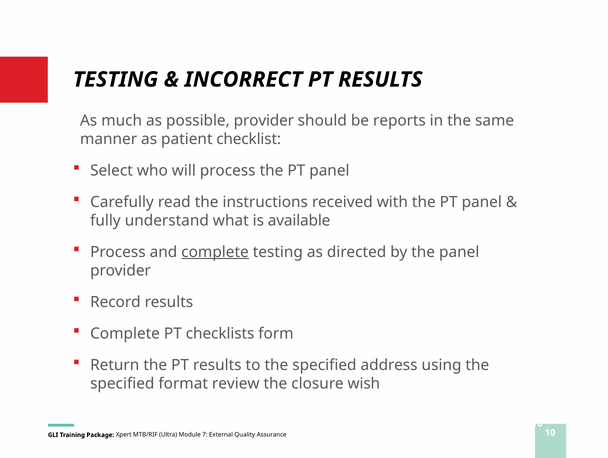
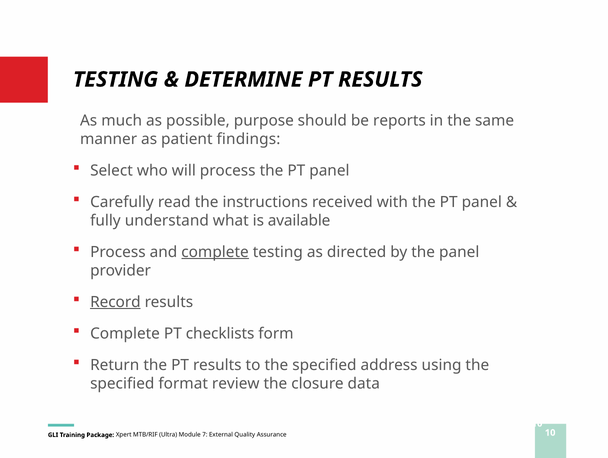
INCORRECT: INCORRECT -> DETERMINE (243, 79)
possible provider: provider -> purpose (264, 120)
checklist: checklist -> findings (248, 139)
Record underline: none -> present (115, 302)
wish: wish -> data (364, 383)
